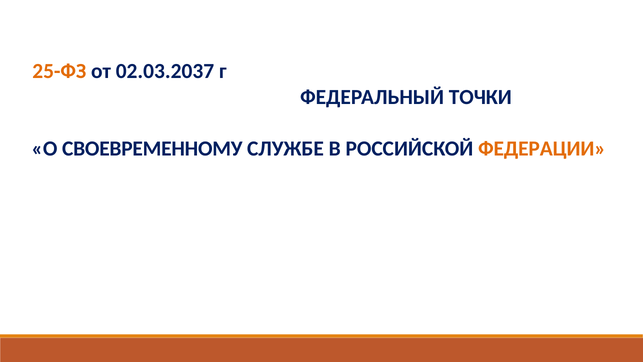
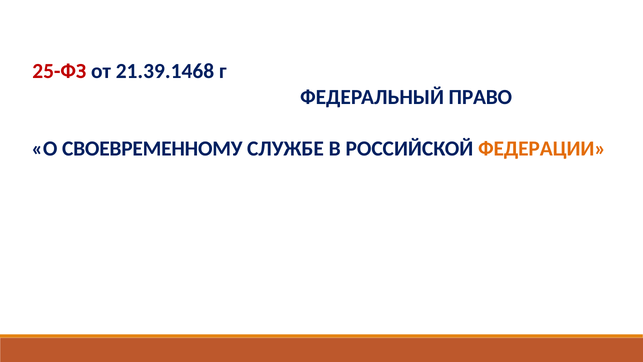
25-ФЗ colour: orange -> red (59, 71)
02.03.2037: 02.03.2037 -> 21.39.1468 (165, 71)
ТОЧКИ: ТОЧКИ -> ПРАВО (480, 97)
